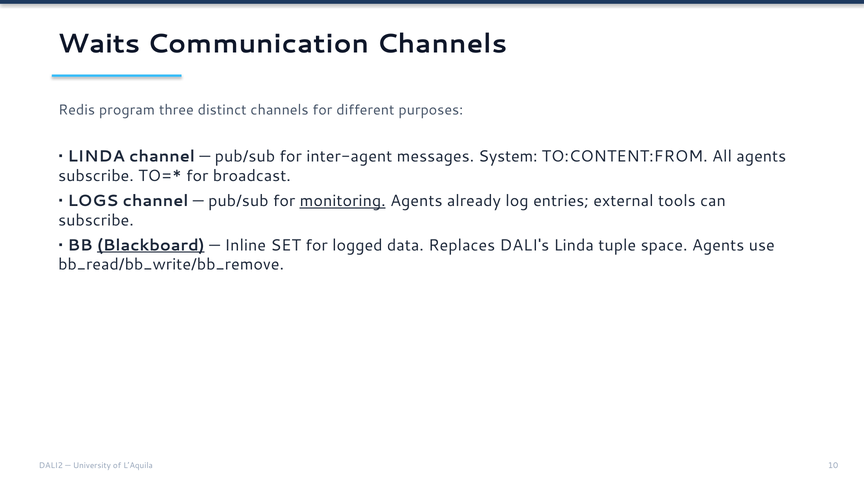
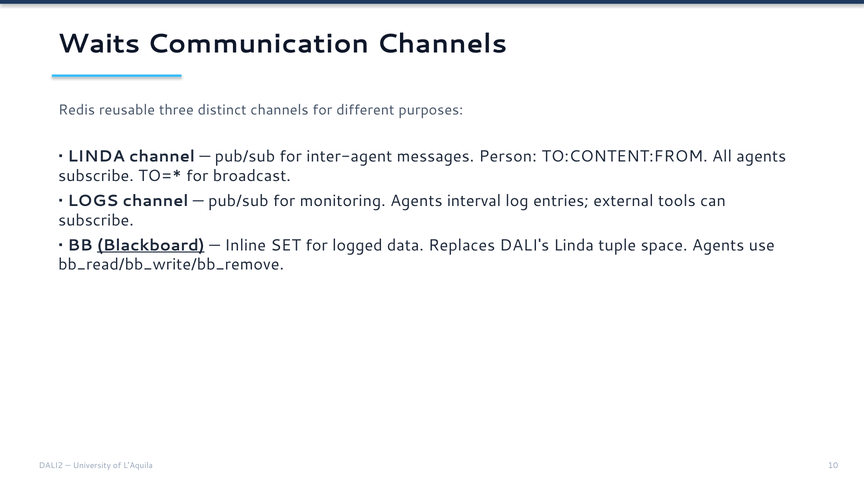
program: program -> reusable (127, 110)
System: System -> Person (508, 157)
monitoring underline: present -> none (343, 201)
already: already -> interval (474, 201)
